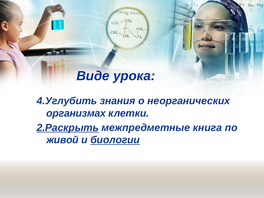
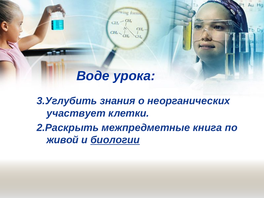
Виде: Виде -> Воде (93, 76)
4.Углубить: 4.Углубить -> 3.Углубить (67, 101)
организмах: организмах -> участвует (76, 113)
2.Раскрыть underline: present -> none (68, 128)
